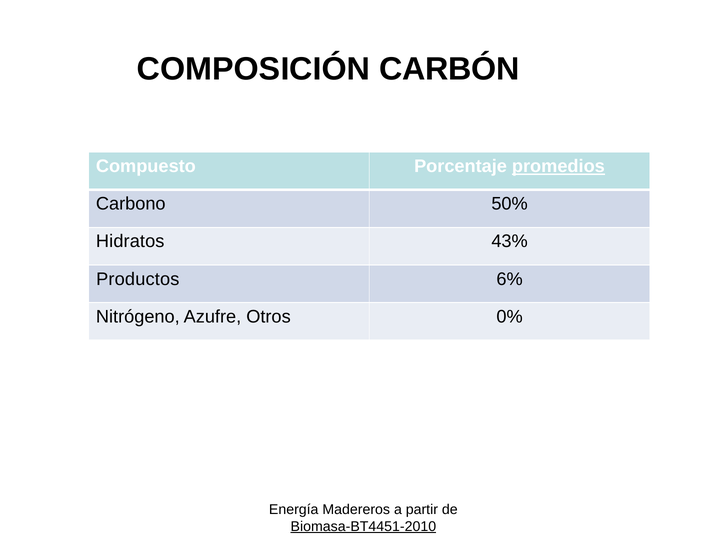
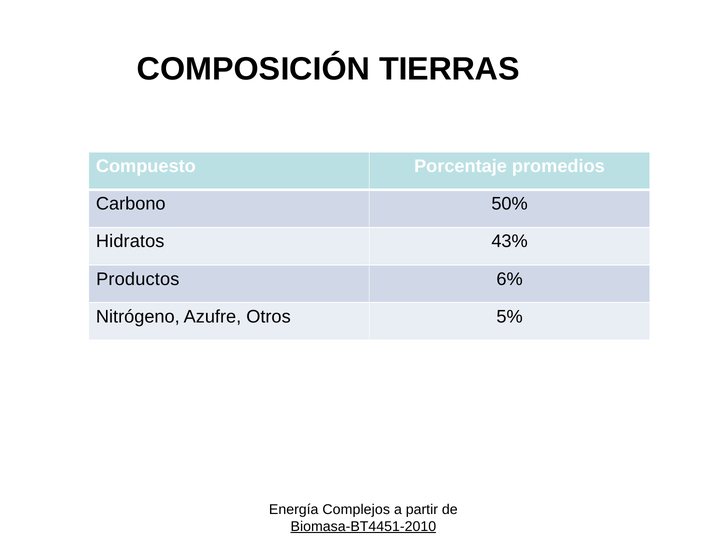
CARBÓN: CARBÓN -> TIERRAS (449, 69)
promedios underline: present -> none (558, 166)
0%: 0% -> 5% (510, 317)
Madereros: Madereros -> Complejos (356, 510)
